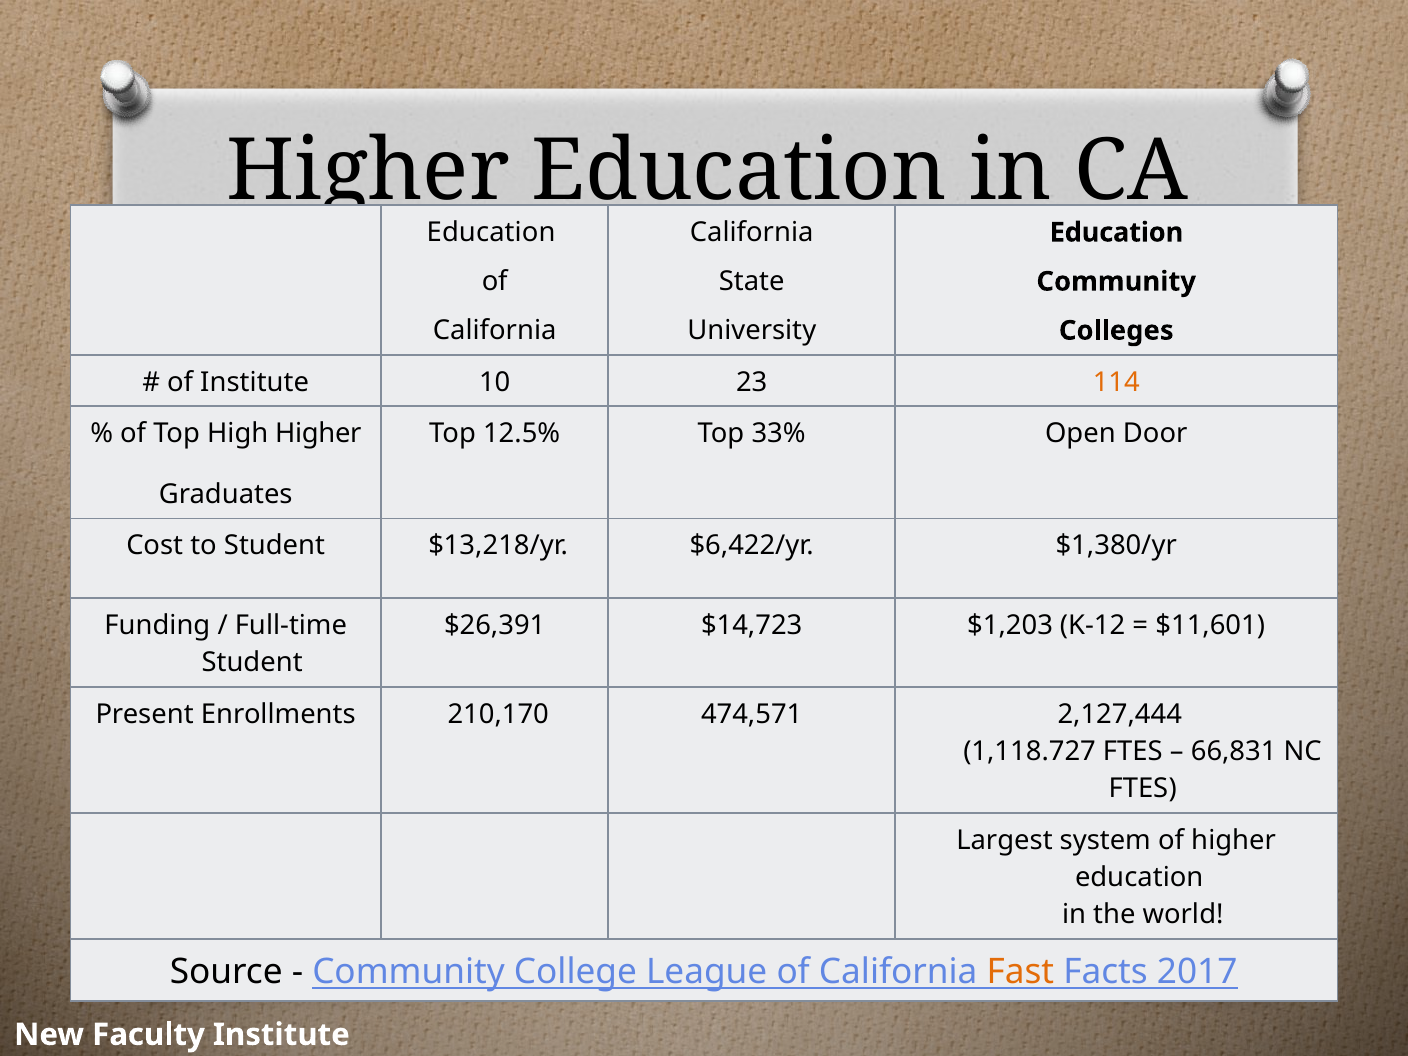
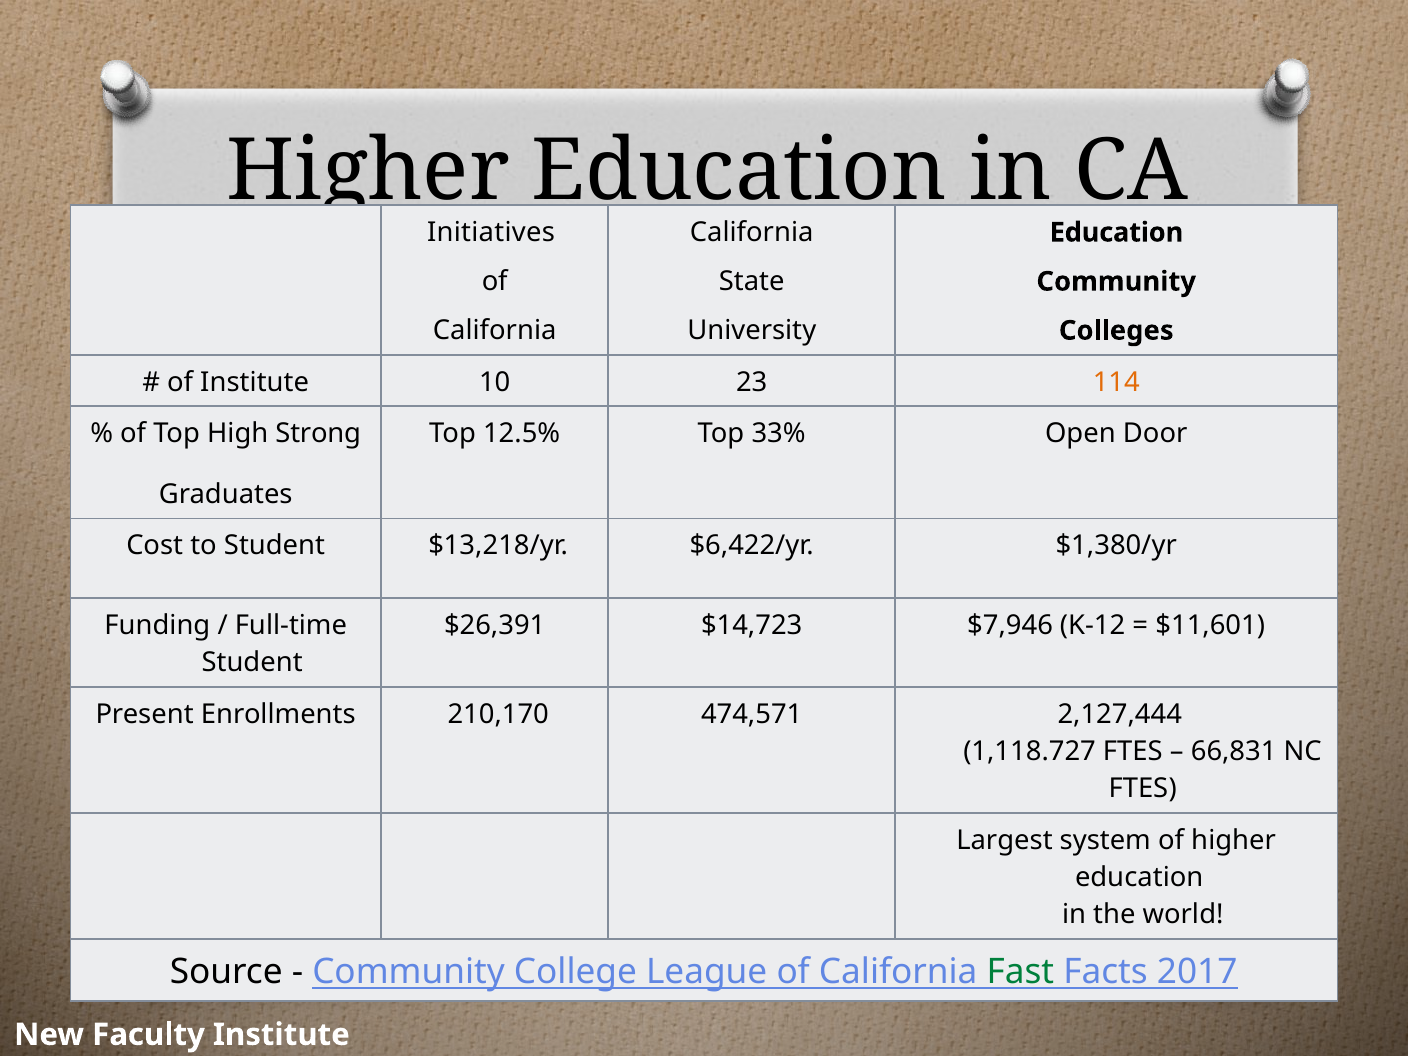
Education: Education -> Initiatives (491, 232)
High Higher: Higher -> Strong (318, 433)
$1,203: $1,203 -> $7,946 (1010, 626)
Fast colour: orange -> green (1020, 972)
